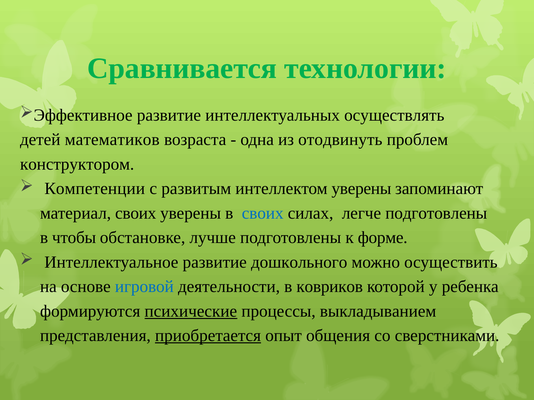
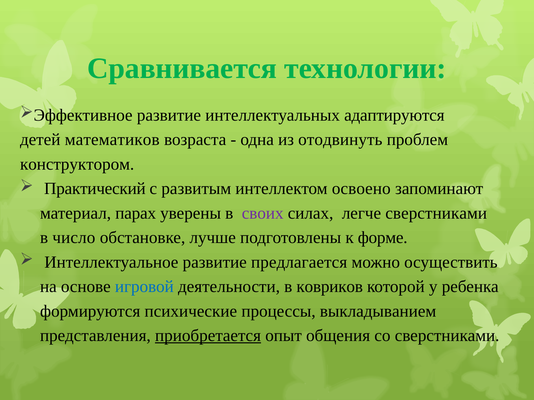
осуществлять: осуществлять -> адаптируются (394, 115)
Компетенции: Компетенции -> Практический (95, 189)
интеллектом уверены: уверены -> освоено (361, 189)
материал своих: своих -> парах (136, 213)
своих colour: blue -> purple (263, 213)
легче подготовлены: подготовлены -> сверстниками (436, 213)
чтобы: чтобы -> число (74, 238)
дошкольного: дошкольного -> предлагается (299, 262)
психические underline: present -> none (191, 311)
